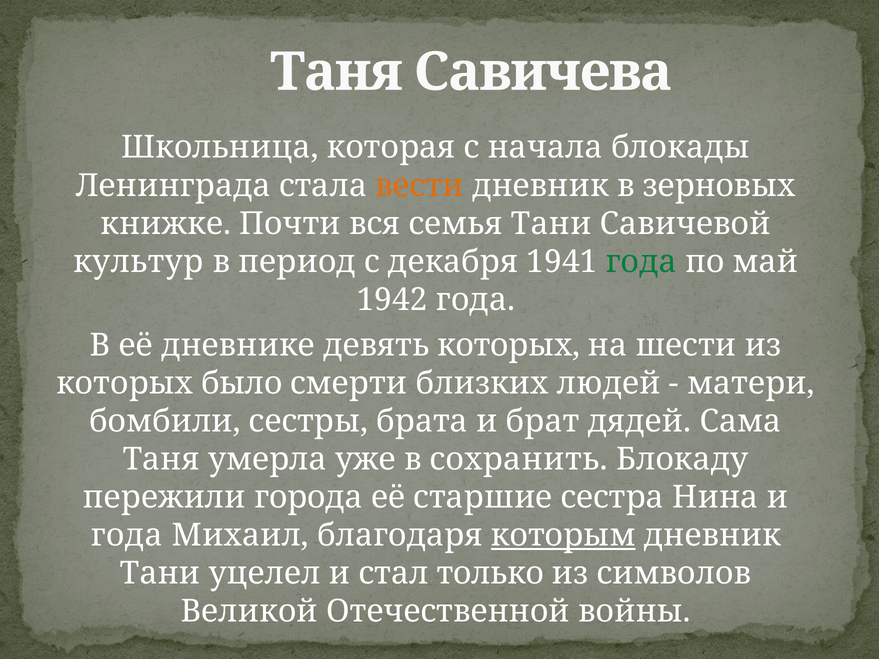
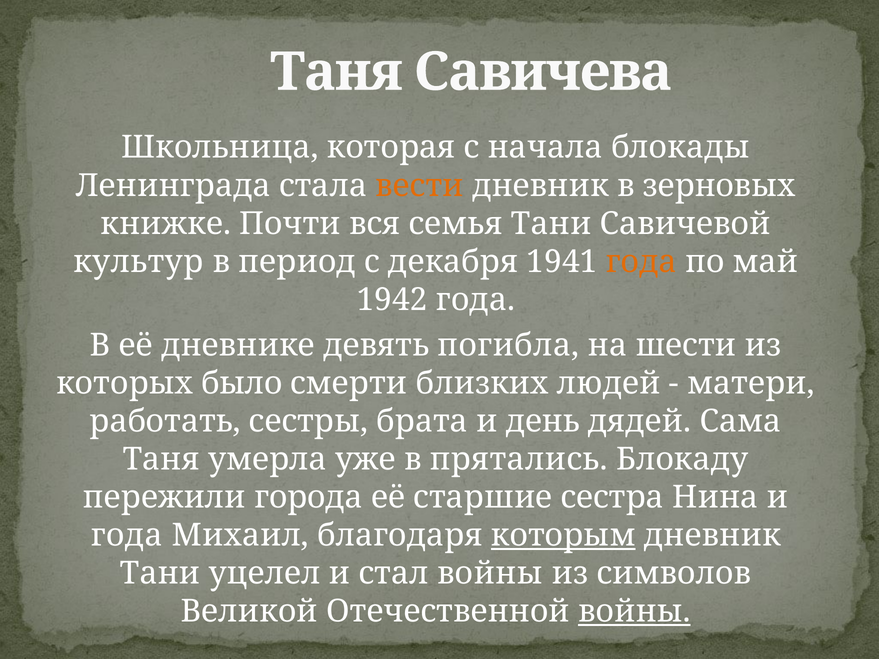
года colour: green -> orange (641, 262)
девять которых: которых -> погибла (508, 345)
бомбили: бомбили -> работать (165, 421)
брат: брат -> день (543, 421)
сохранить: сохранить -> прятались (519, 459)
стал только: только -> войны (490, 574)
войны underline: none -> present (634, 612)
